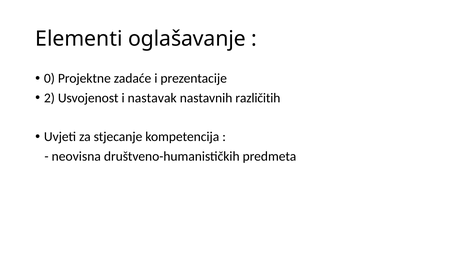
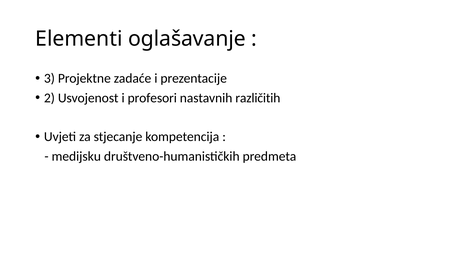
0: 0 -> 3 (49, 78)
nastavak: nastavak -> profesori (152, 98)
neovisna: neovisna -> medijsku (76, 156)
